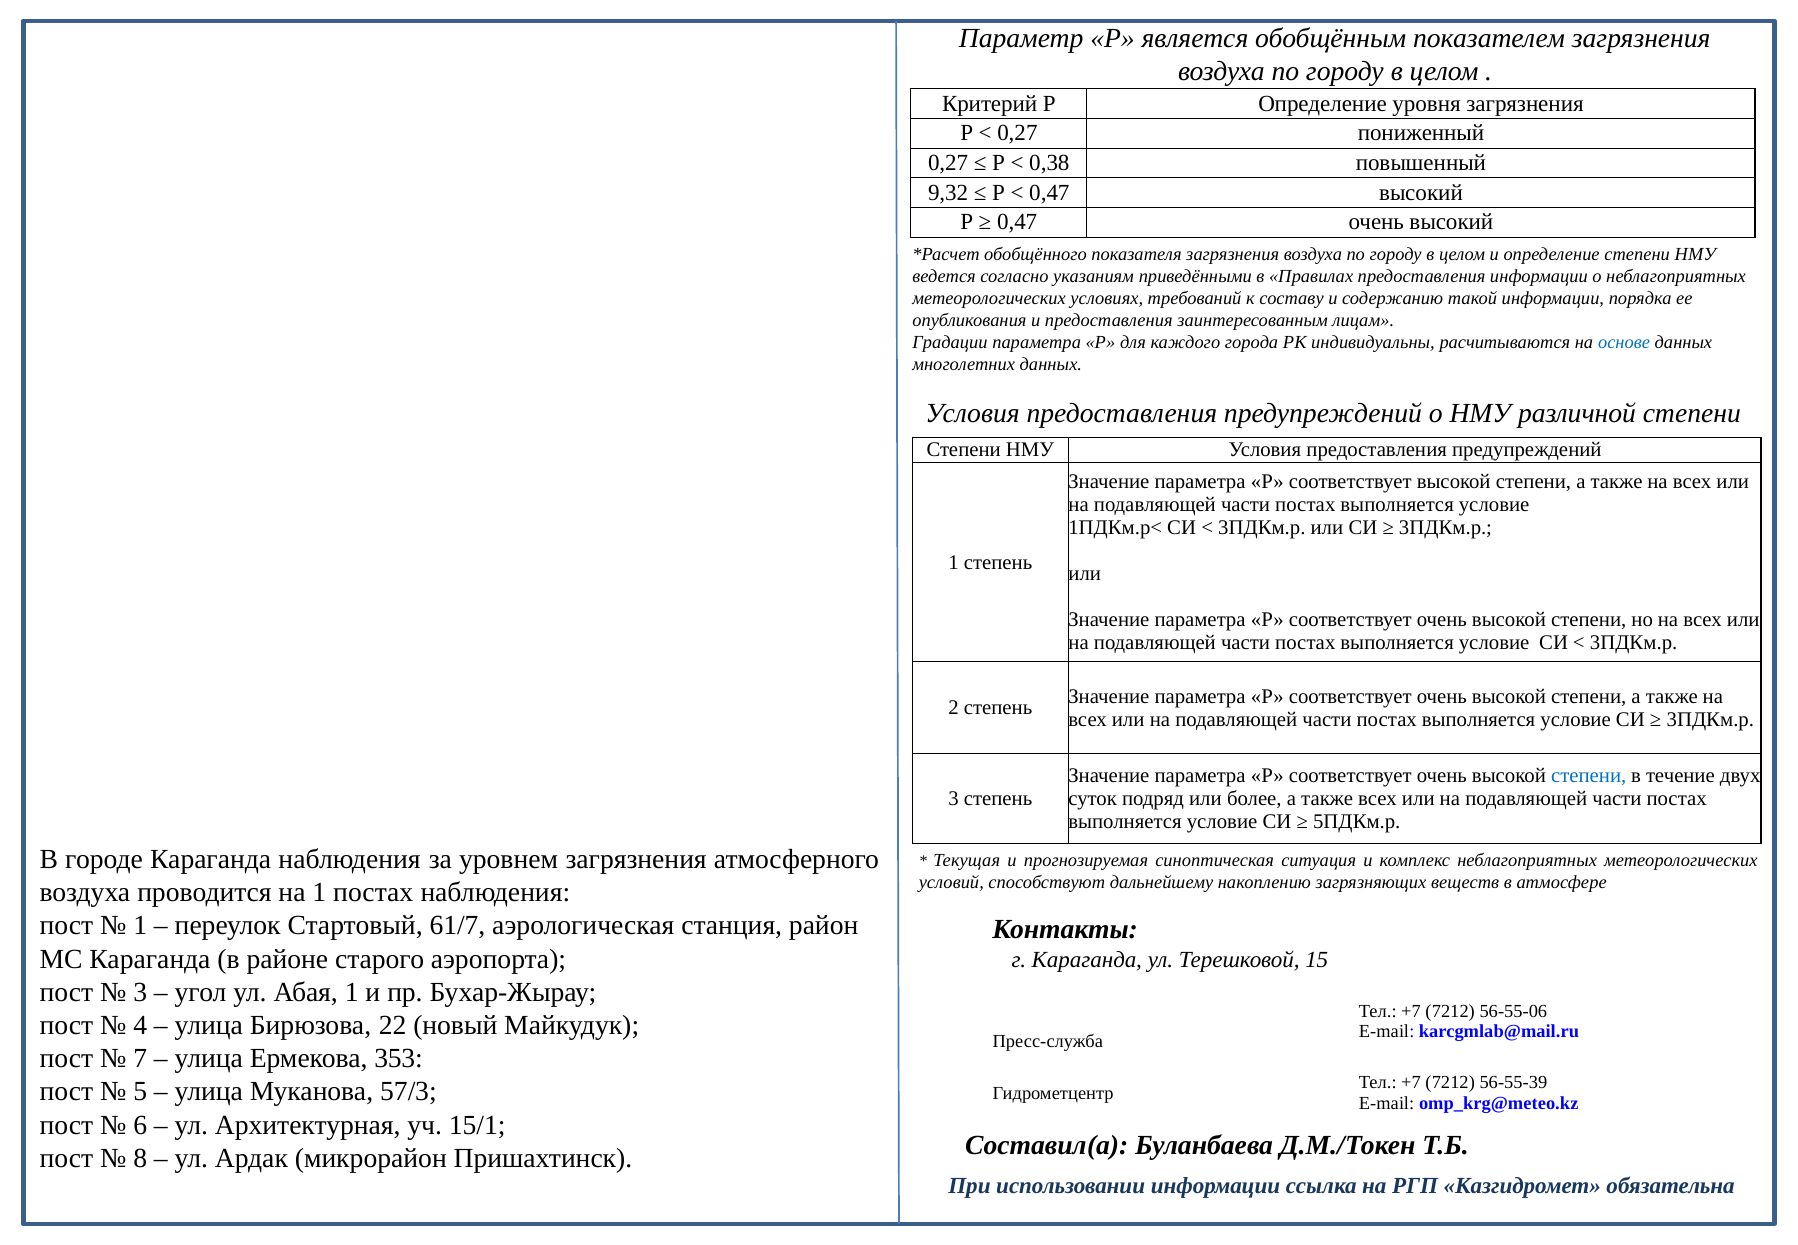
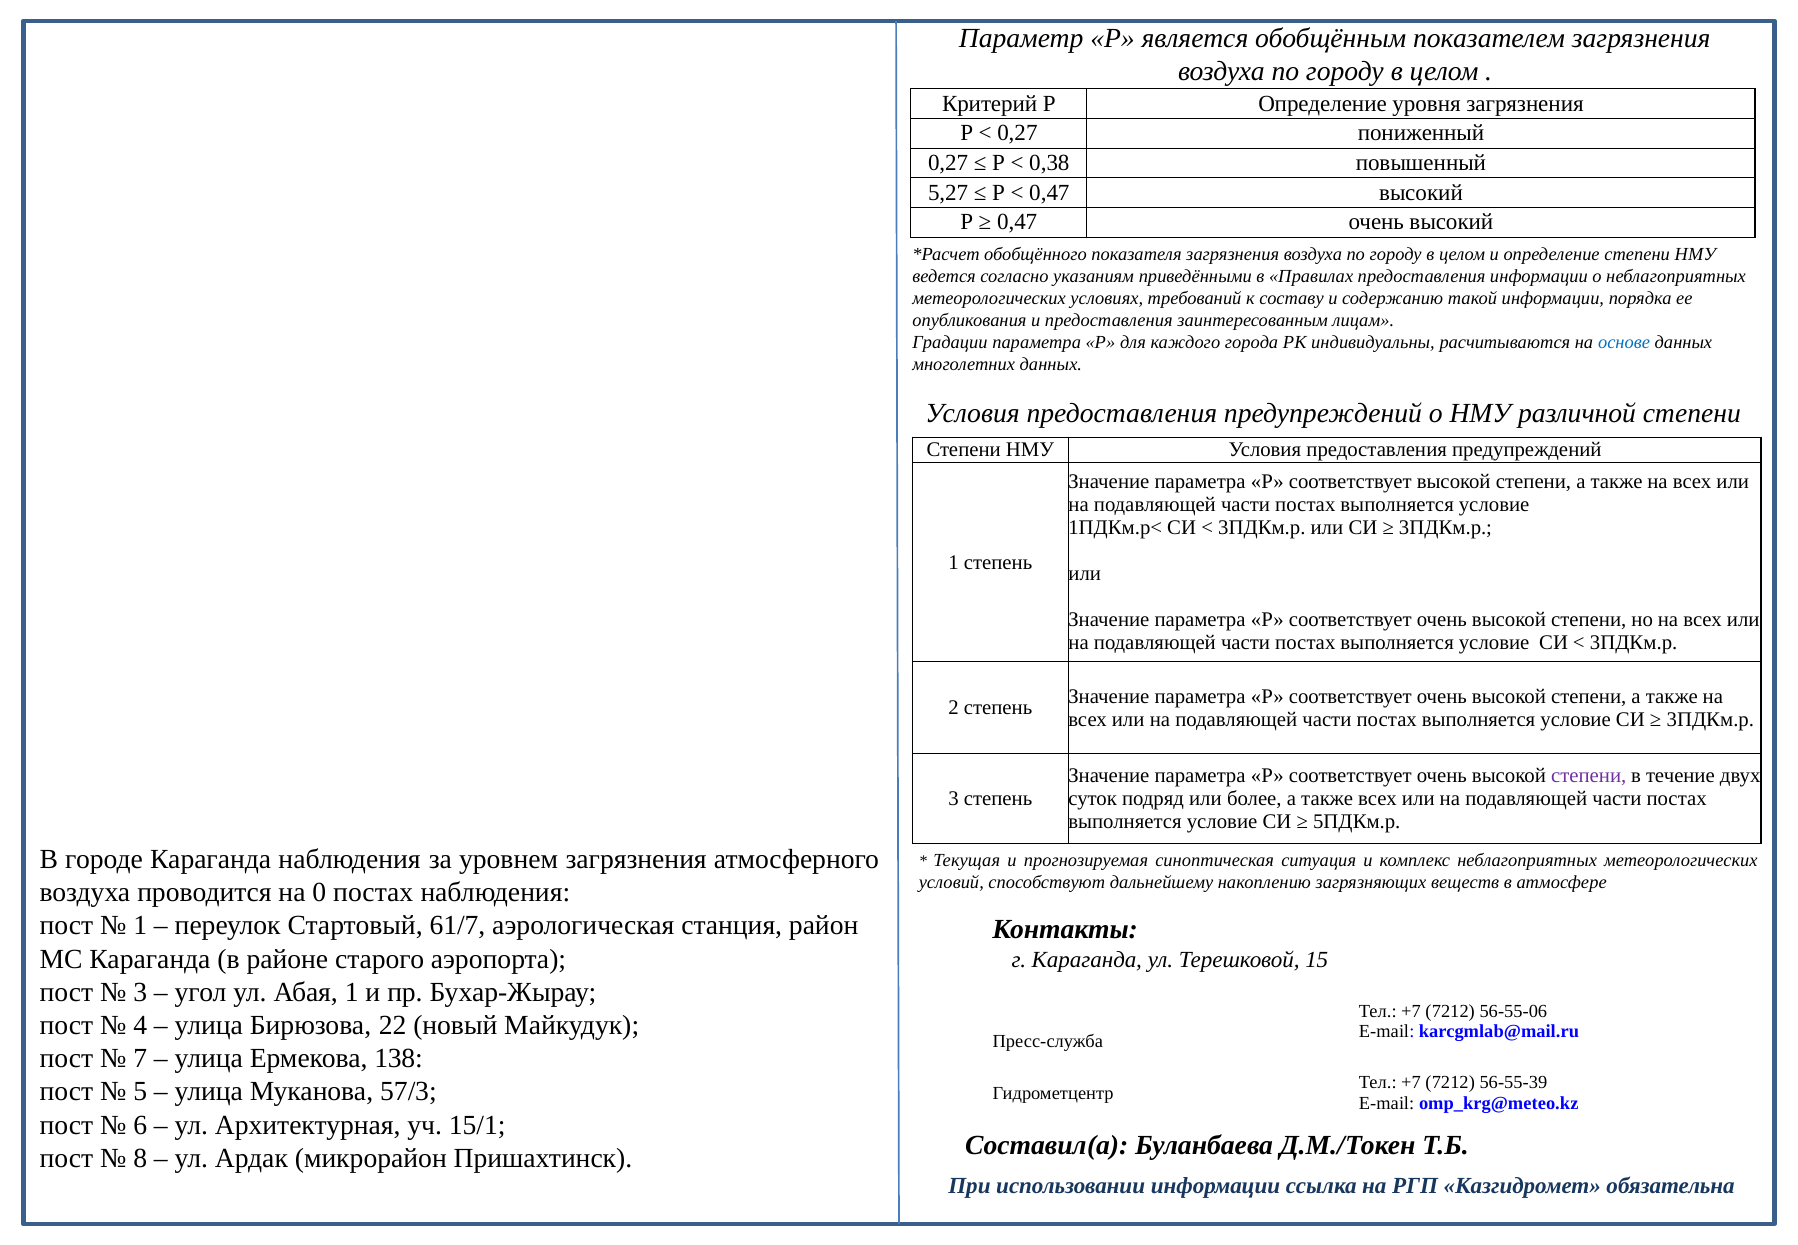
9,32: 9,32 -> 5,27 (948, 192)
степени colour: blue -> purple (1589, 776)
на 1: 1 -> 0 (319, 892)
353: 353 -> 138 (399, 1058)
